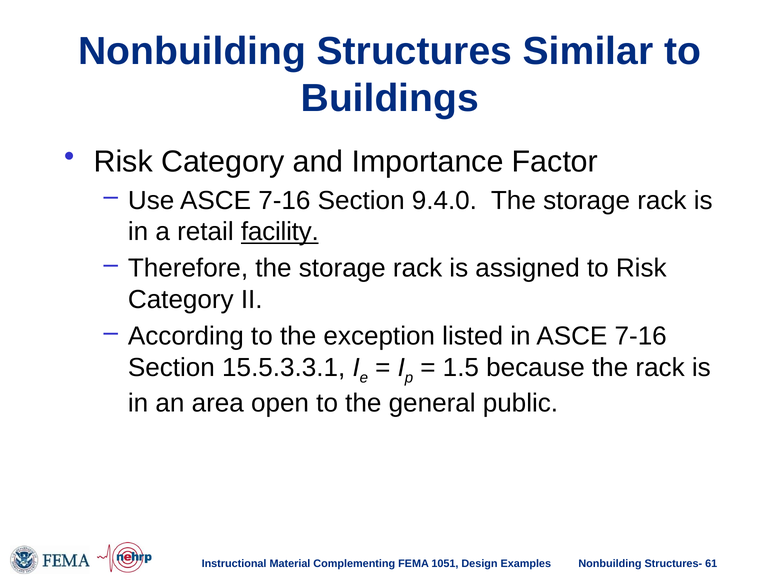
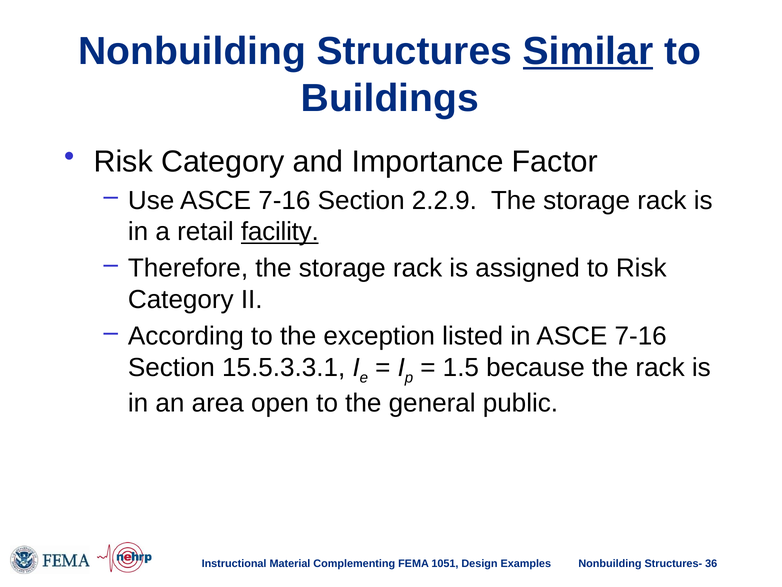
Similar underline: none -> present (588, 51)
9.4.0: 9.4.0 -> 2.2.9 (444, 200)
61: 61 -> 36 (711, 563)
